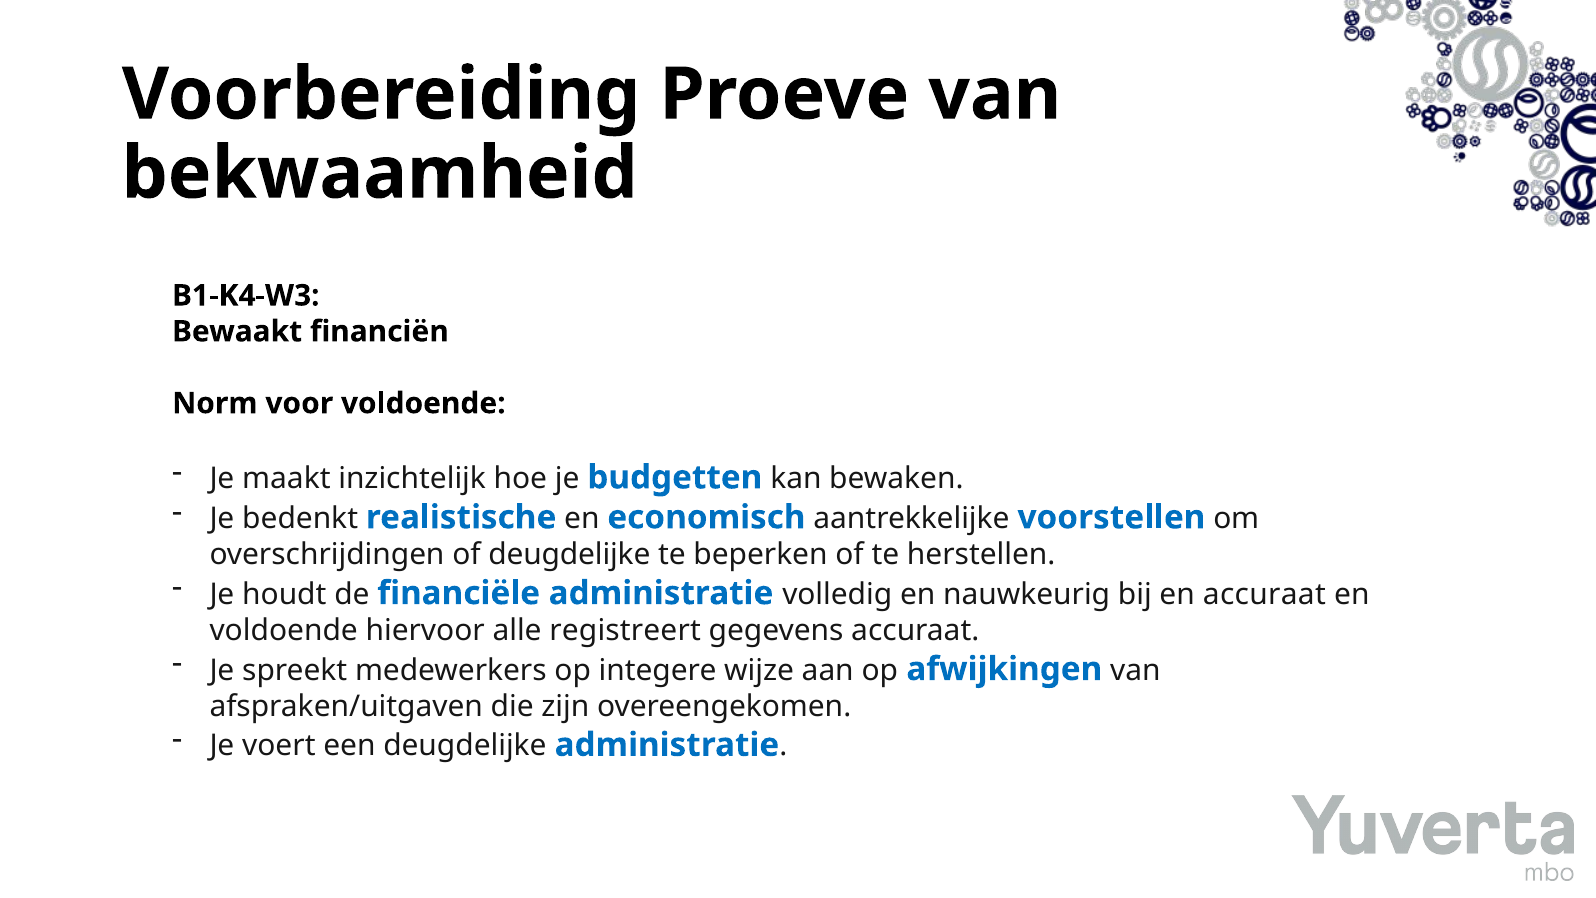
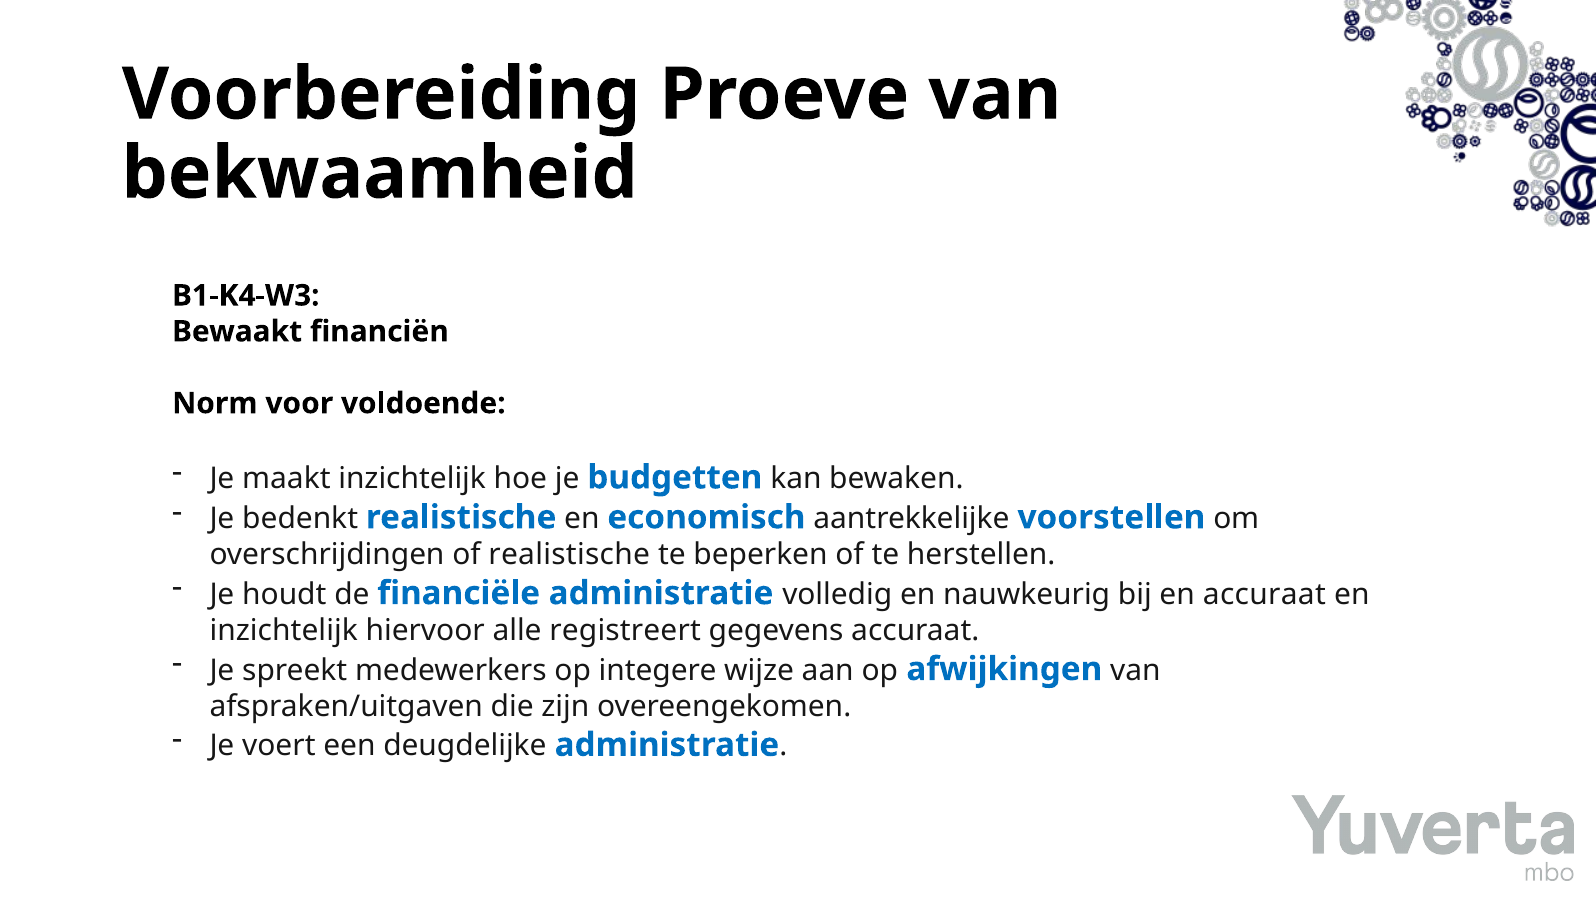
of deugdelijke: deugdelijke -> realistische (569, 555)
voldoende: voldoende -> inzichtelijk (284, 631)
